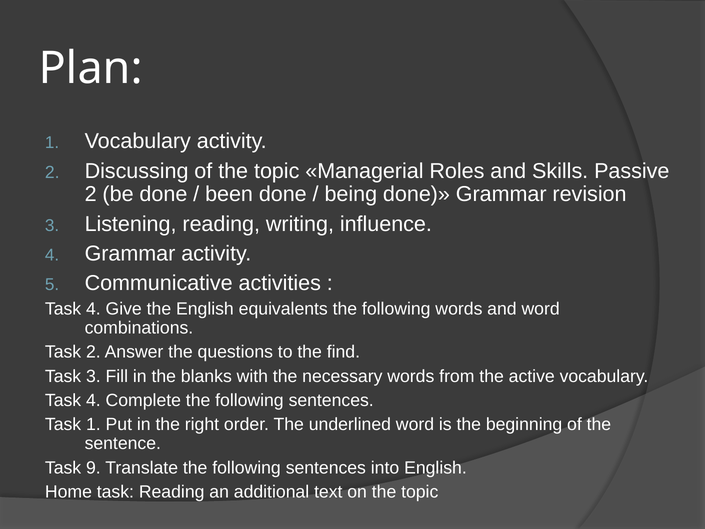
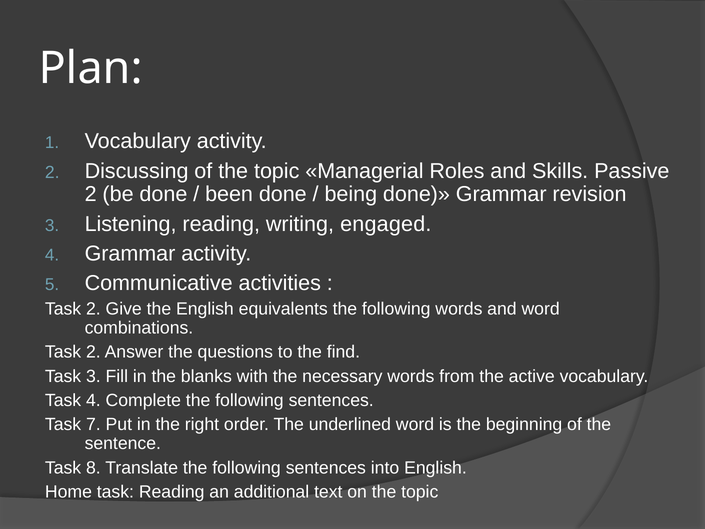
influence: influence -> engaged (386, 224)
4: 4 -> 2 (93, 309)
Task 1: 1 -> 7 (93, 424)
9: 9 -> 8 (93, 468)
